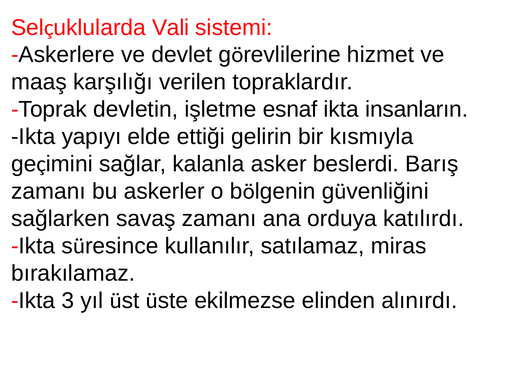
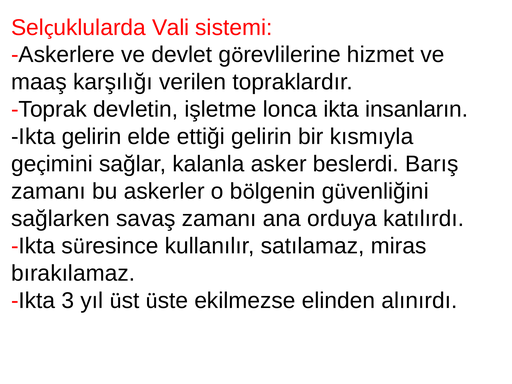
esnaf: esnaf -> lonca (290, 109)
Ikta yapıyı: yapıyı -> gelirin (92, 137)
